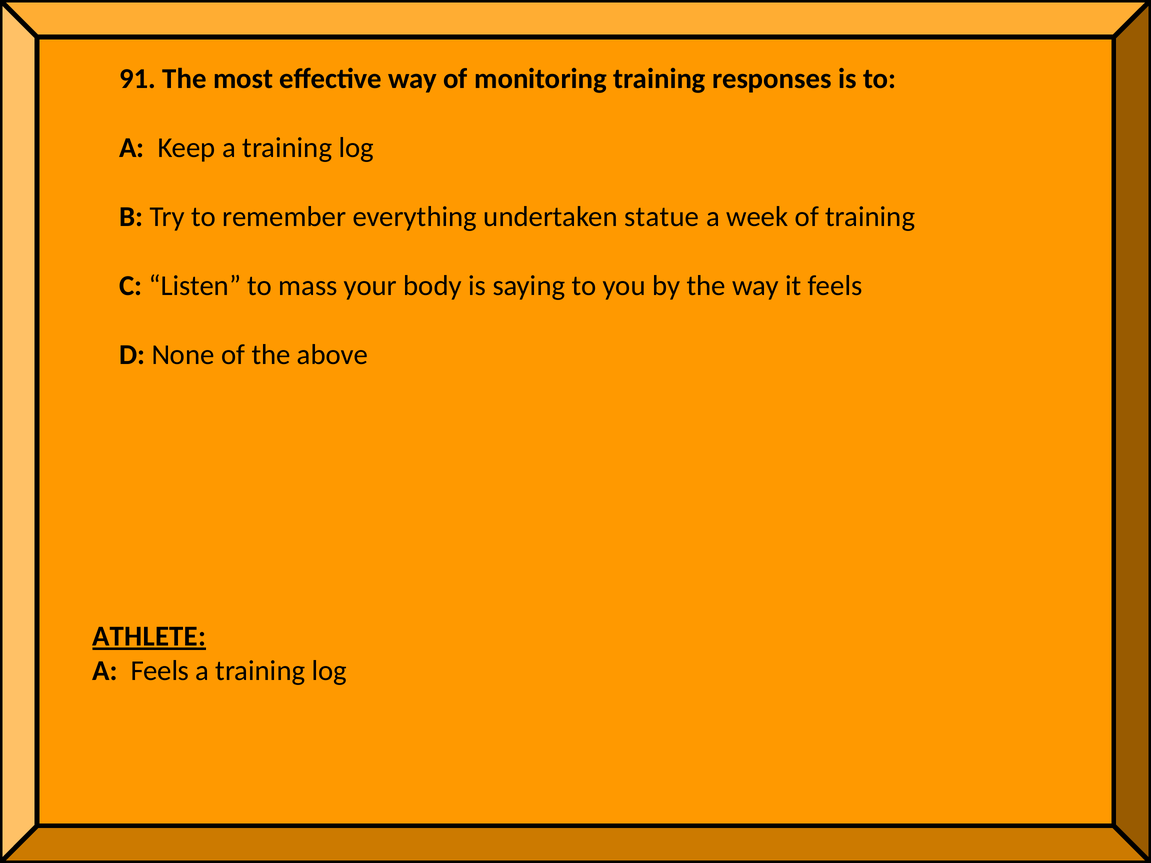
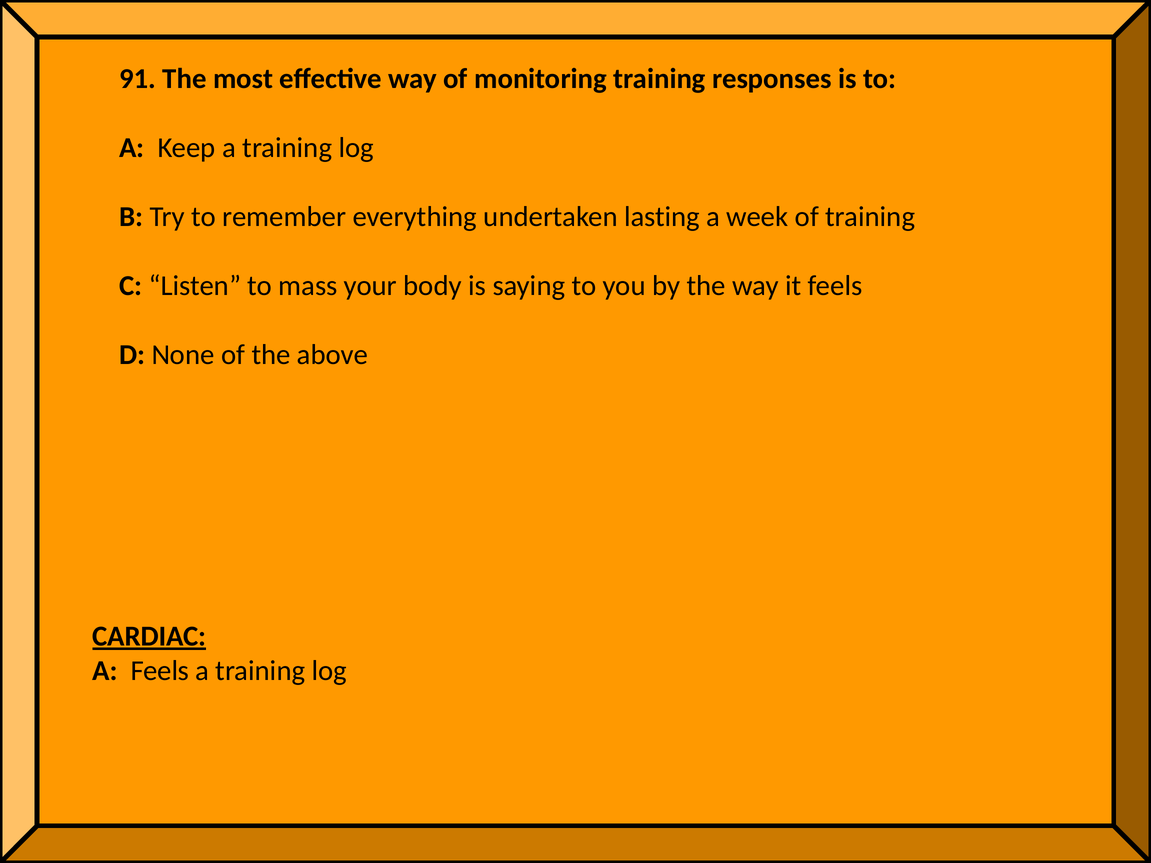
statue: statue -> lasting (662, 217)
ATHLETE: ATHLETE -> CARDIAC (149, 636)
